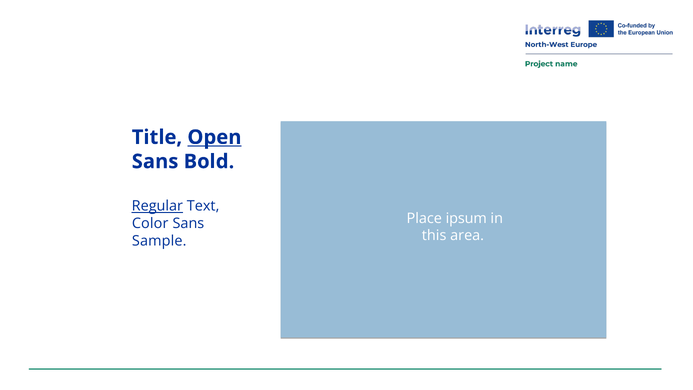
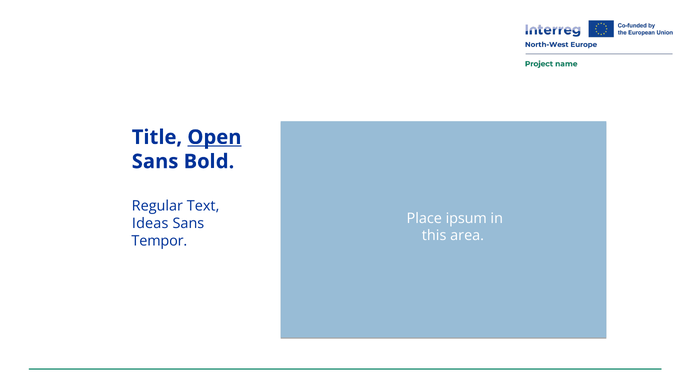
Regular underline: present -> none (157, 206)
Color: Color -> Ideas (150, 223)
Sample: Sample -> Tempor (159, 241)
